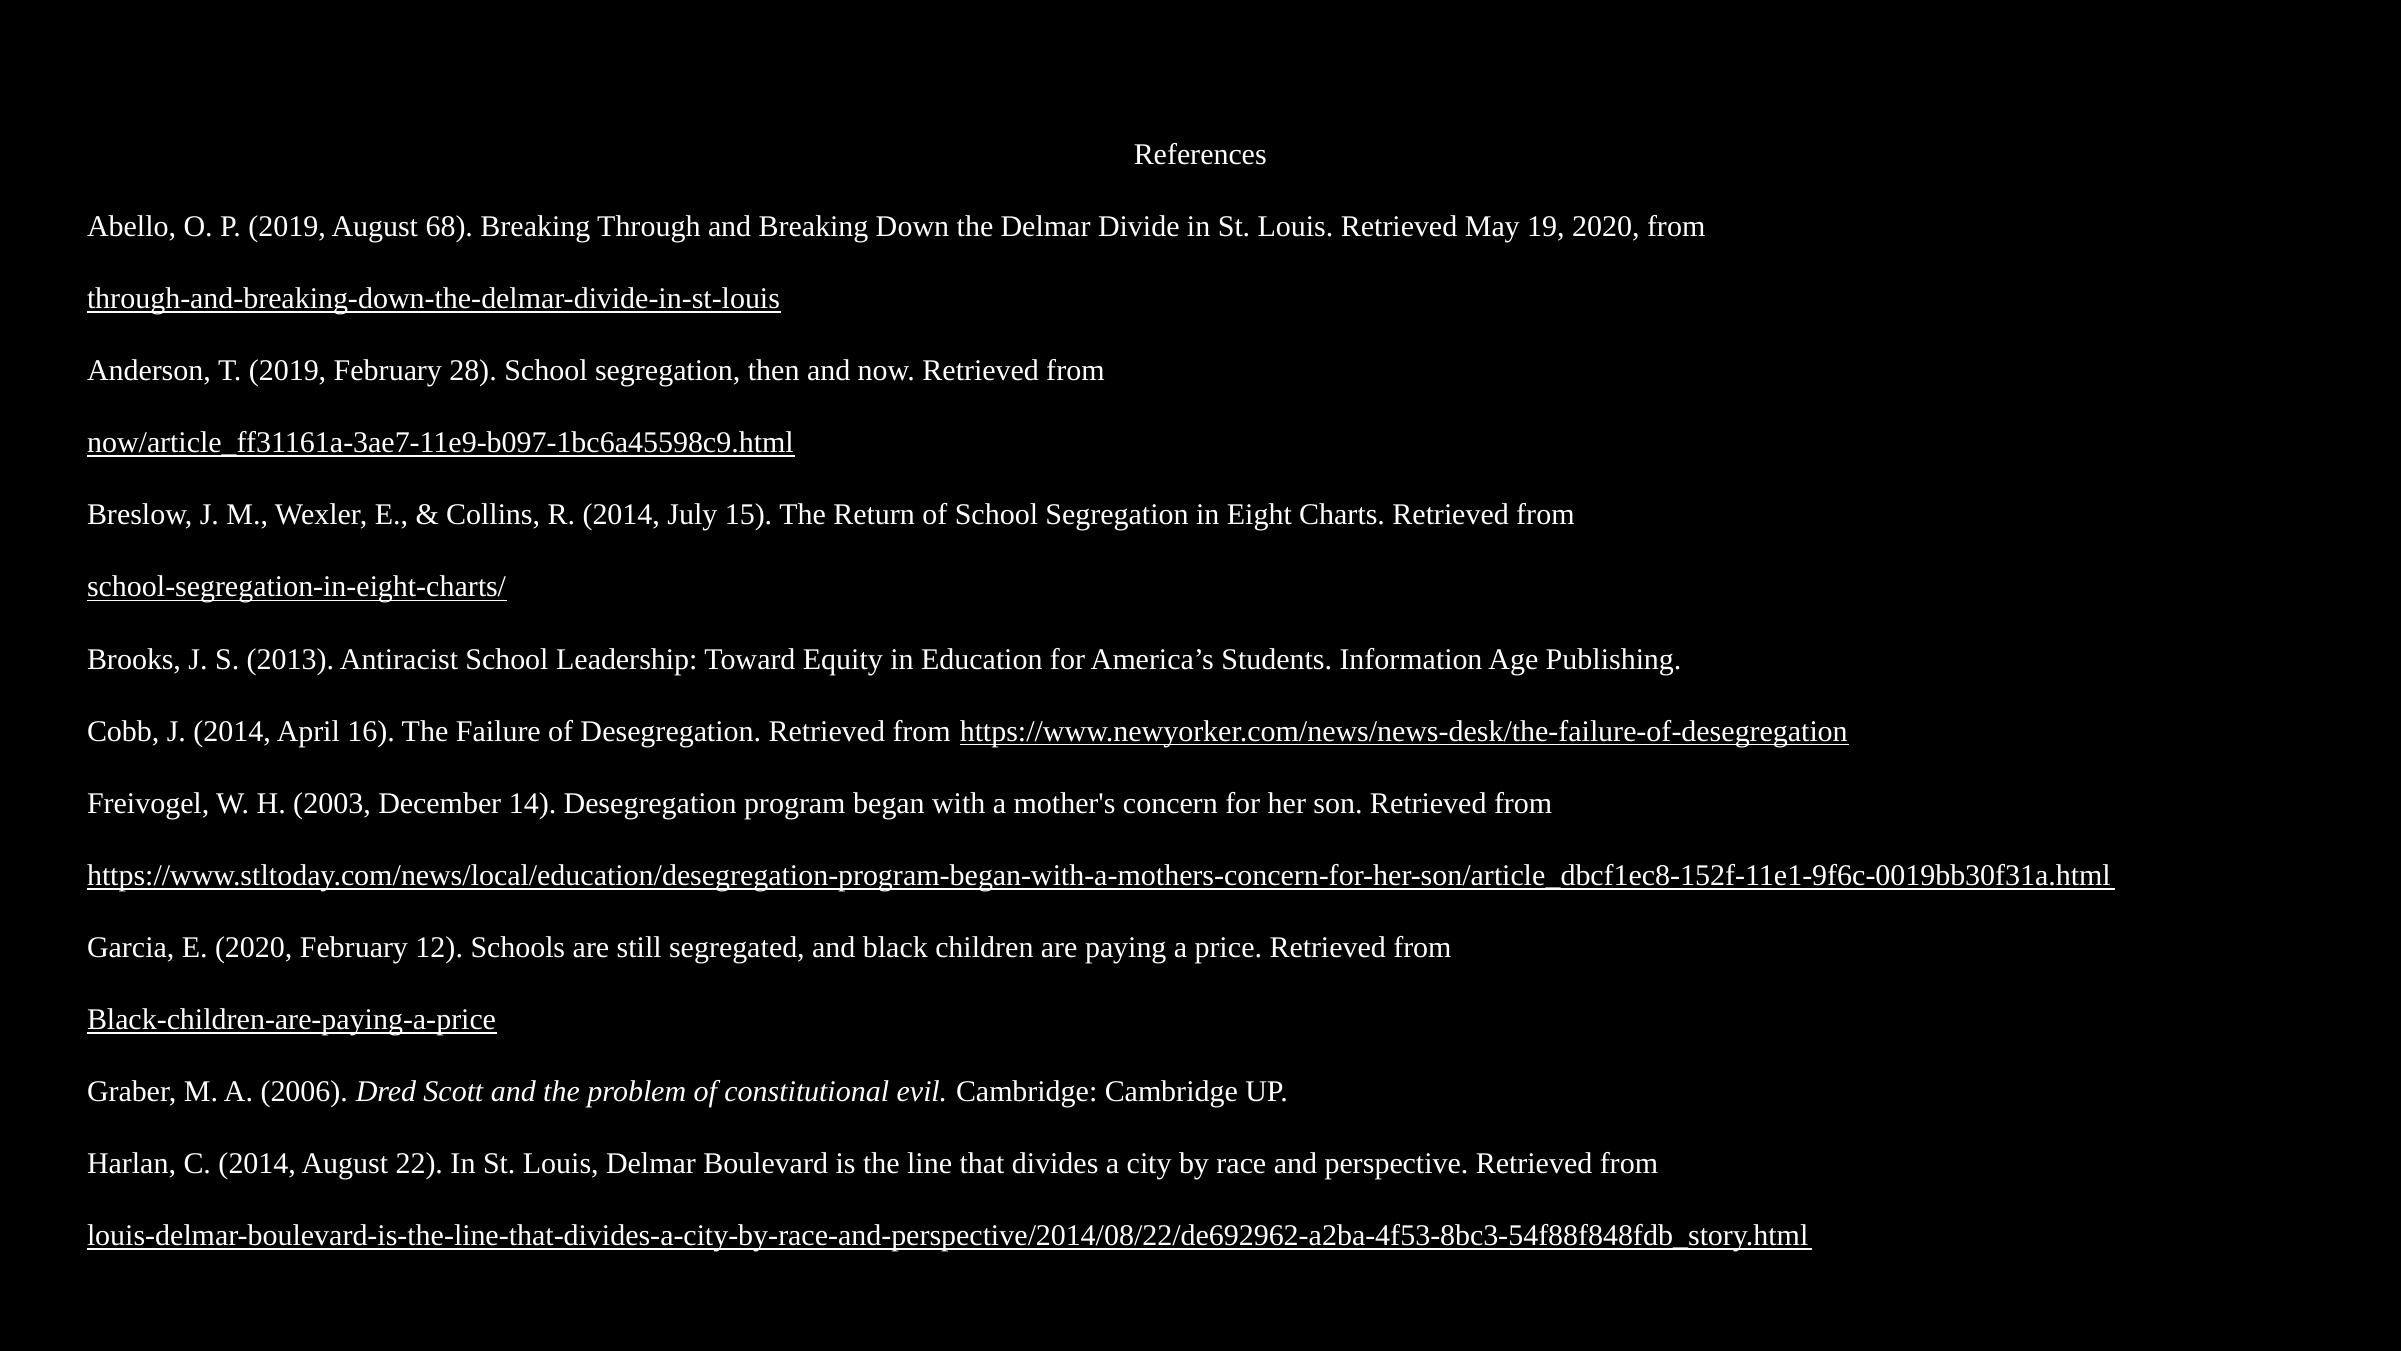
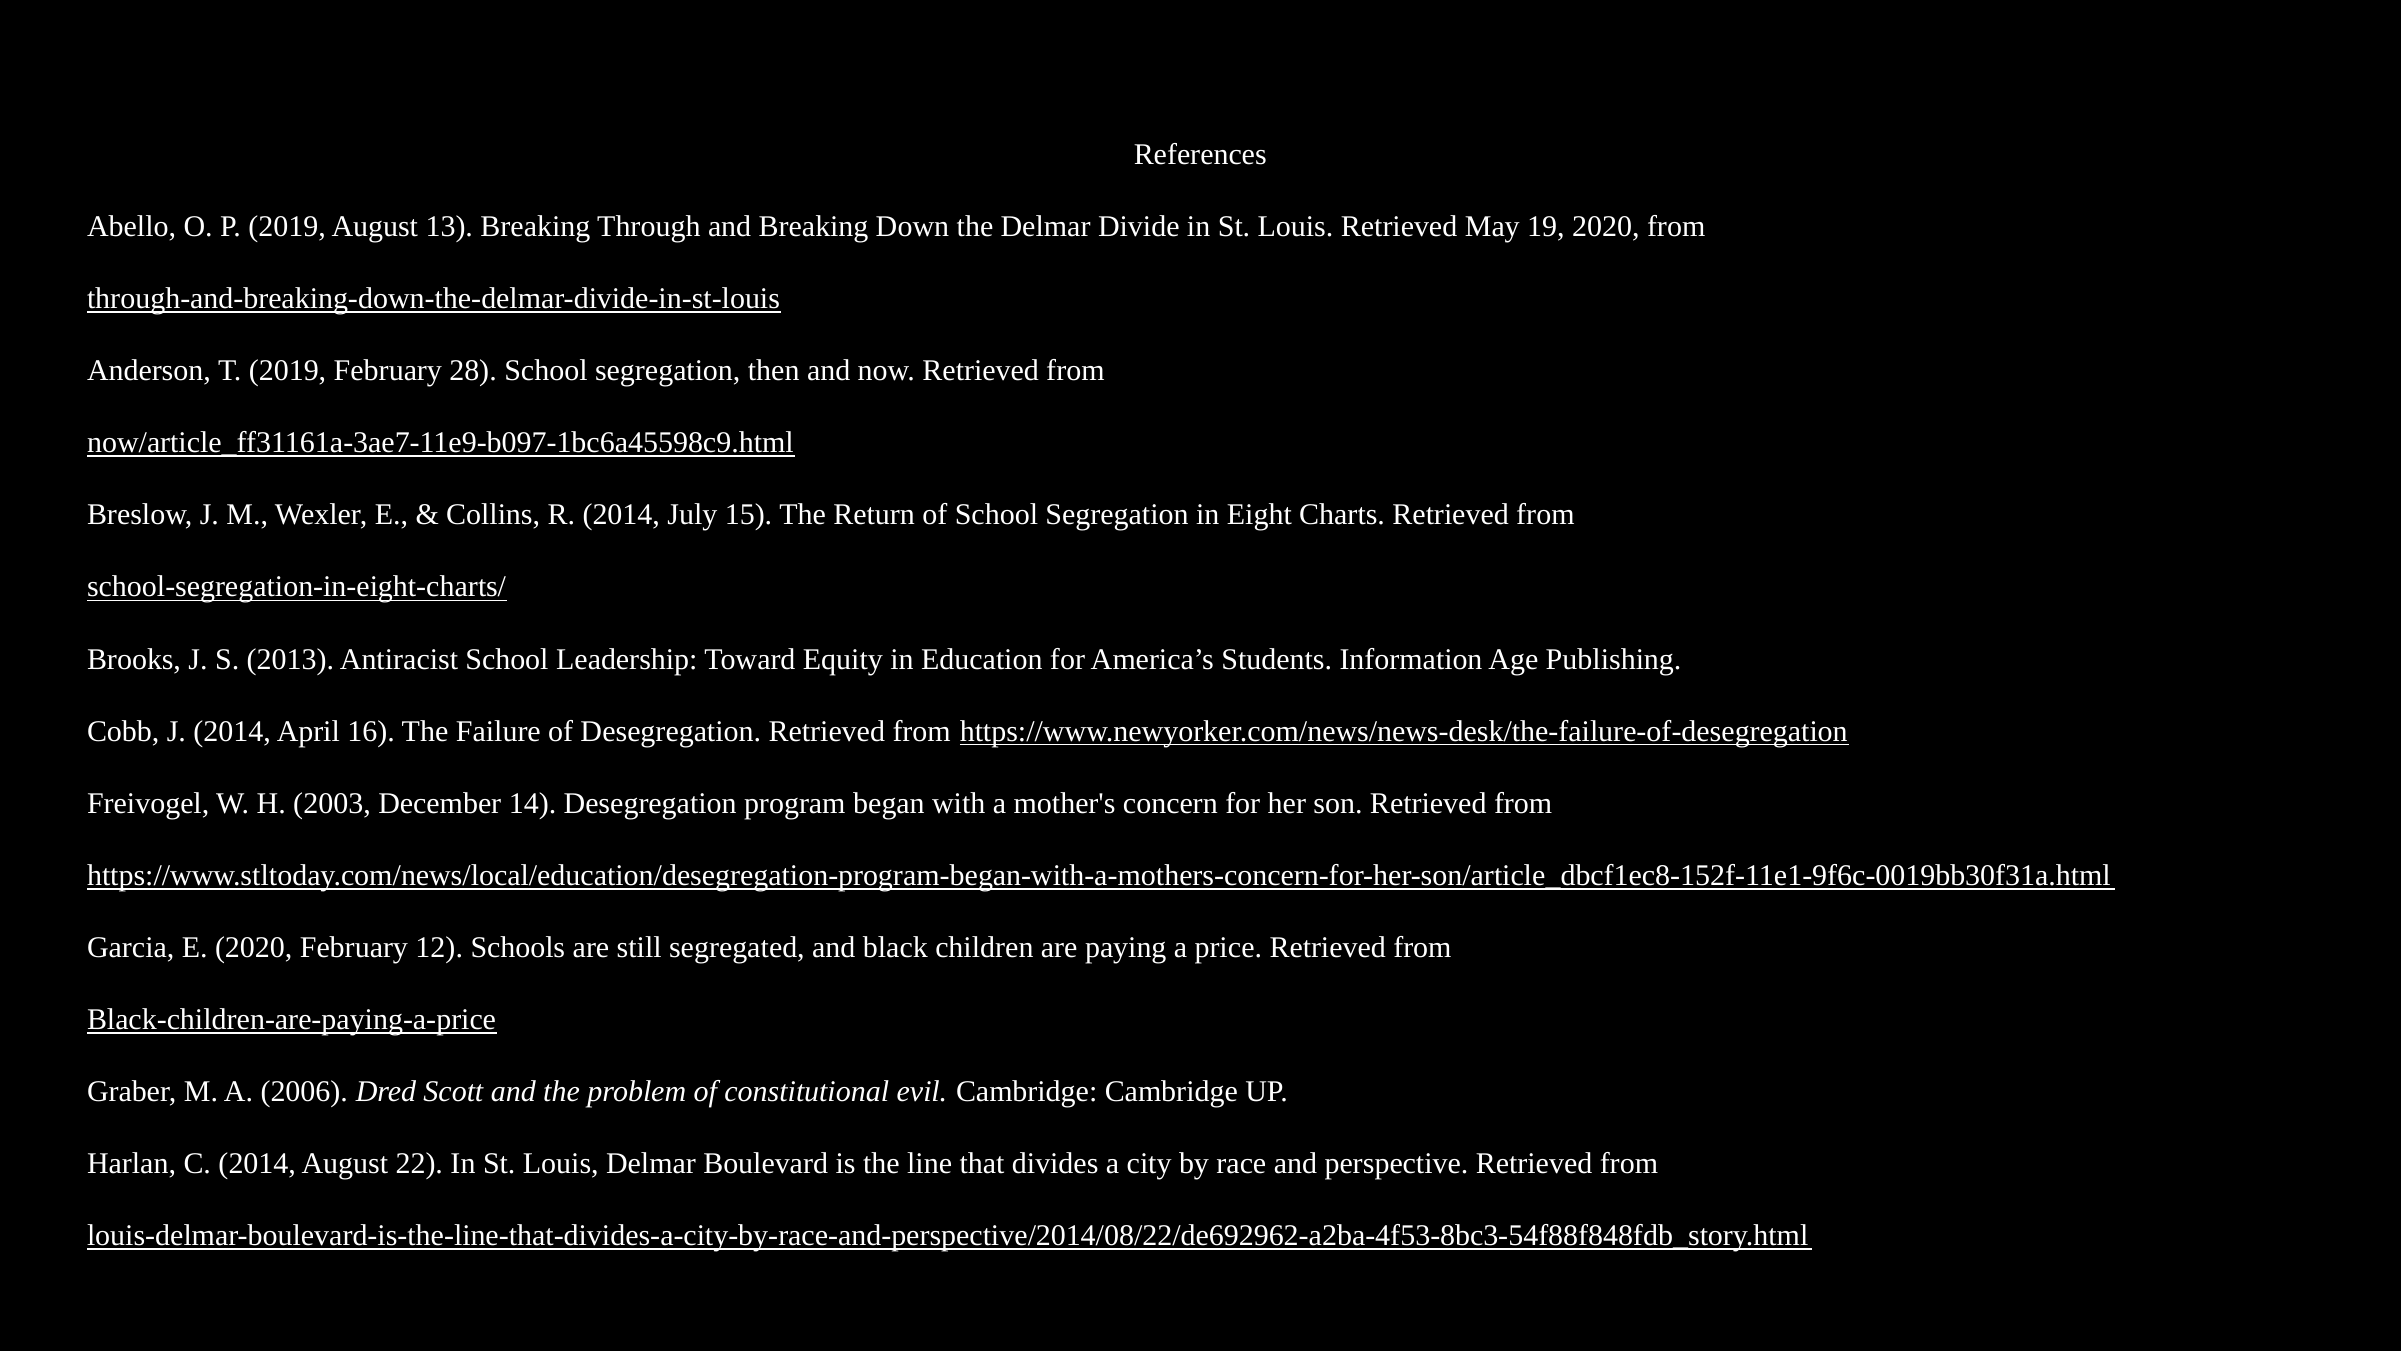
68: 68 -> 13 (449, 227)
